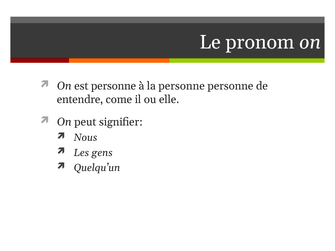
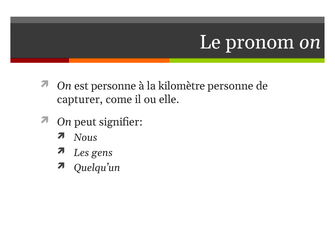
la personne: personne -> kilomètre (182, 86)
entendre: entendre -> capturer (80, 99)
